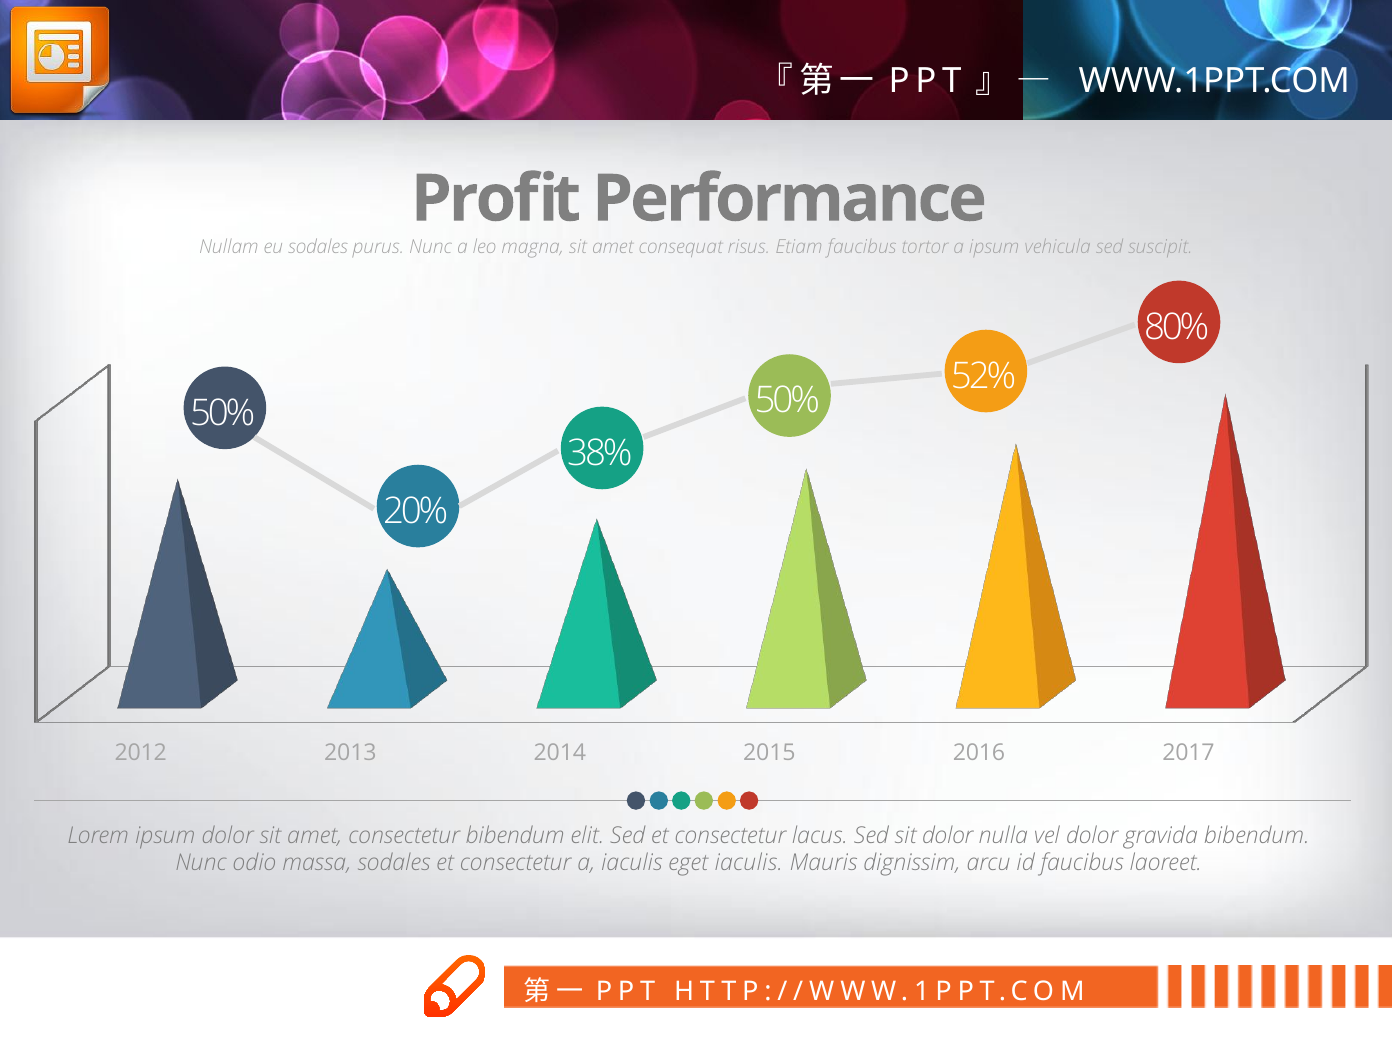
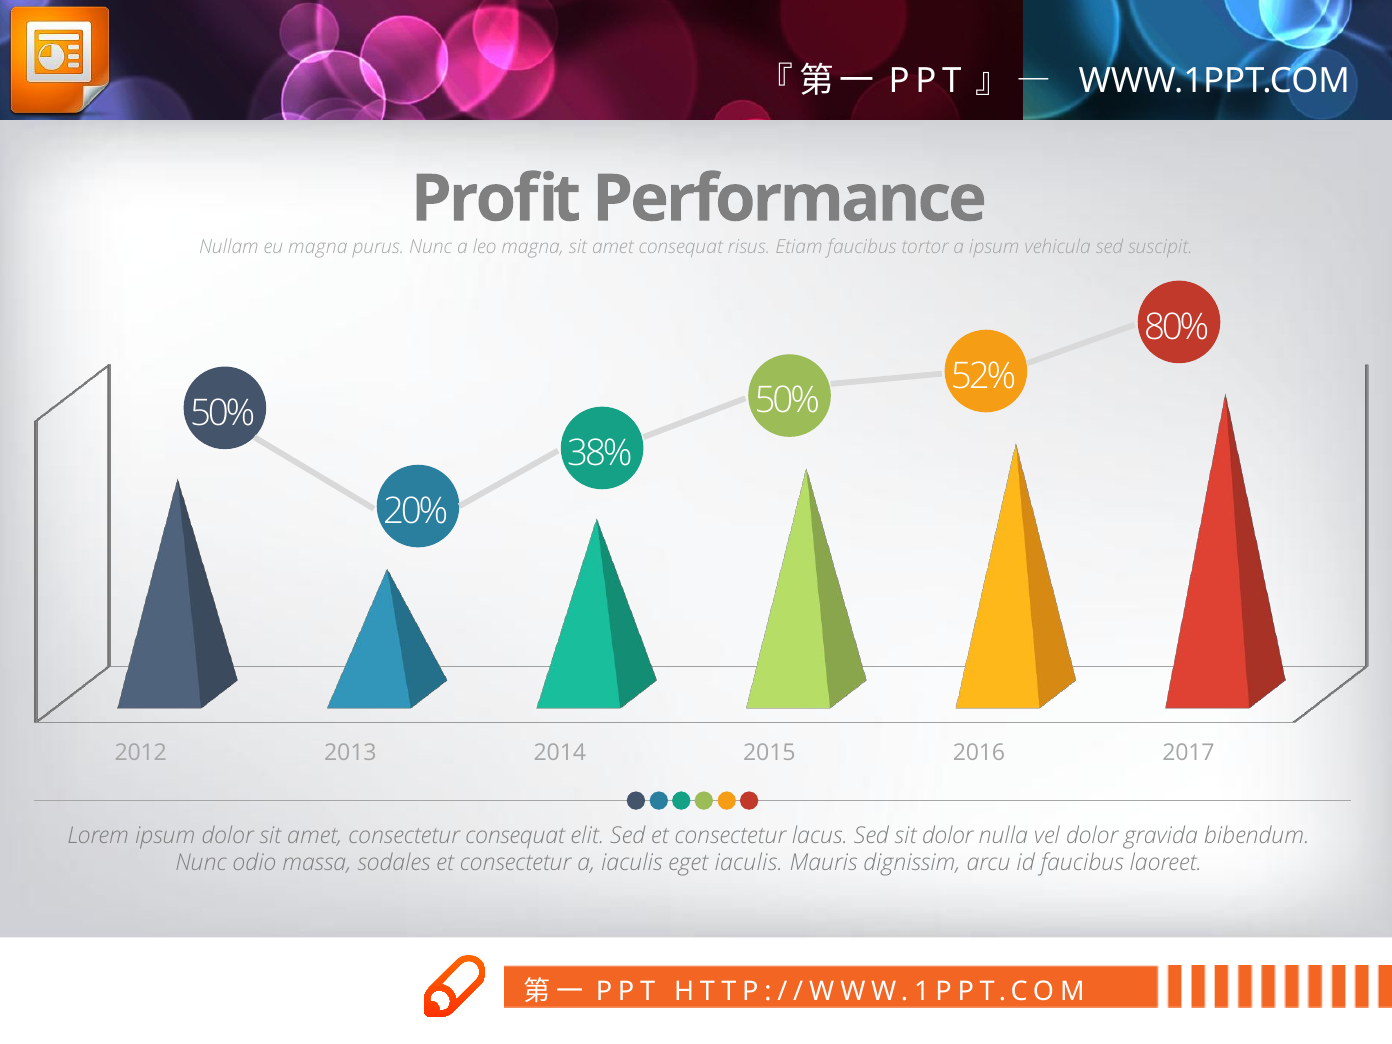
eu sodales: sodales -> magna (318, 247)
consectetur bibendum: bibendum -> consequat (515, 835)
